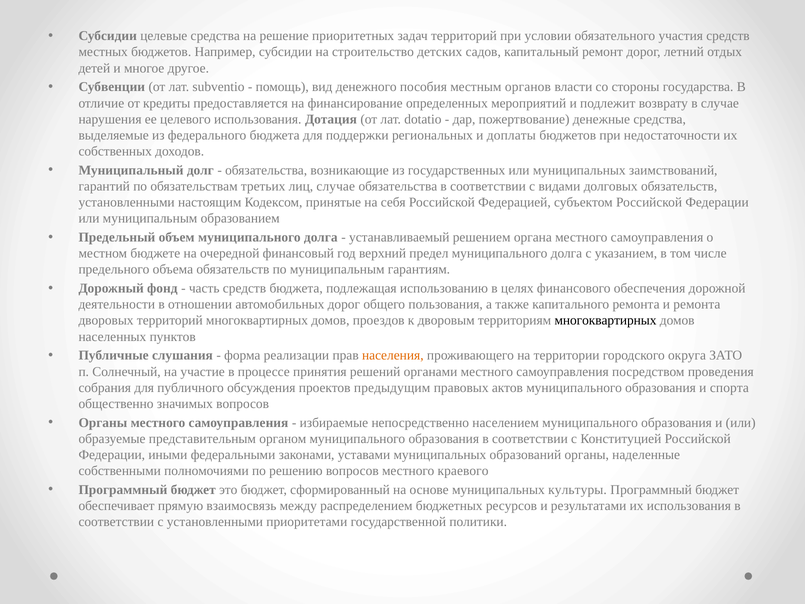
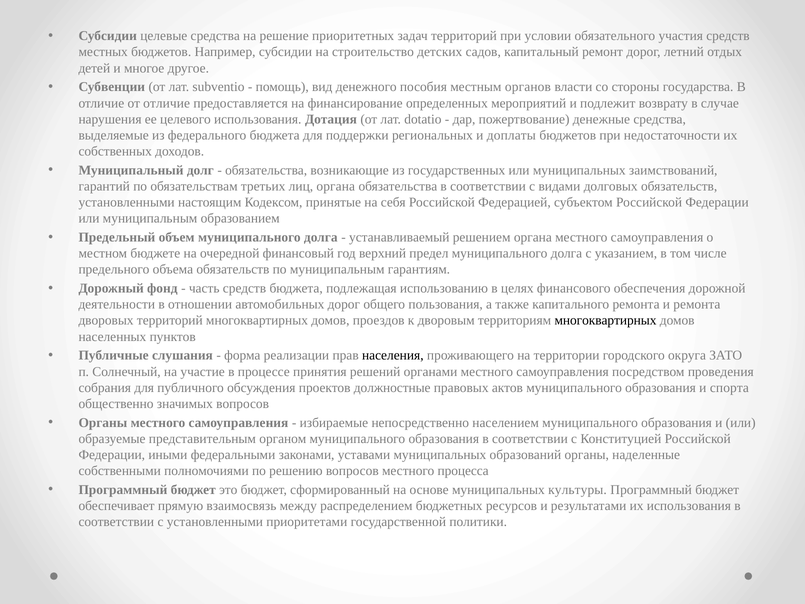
от кредиты: кредиты -> отличие (167, 103)
лиц случае: случае -> органа (336, 186)
населения colour: orange -> black (393, 355)
предыдущим: предыдущим -> должностные (392, 388)
краевого: краевого -> процесса (463, 471)
